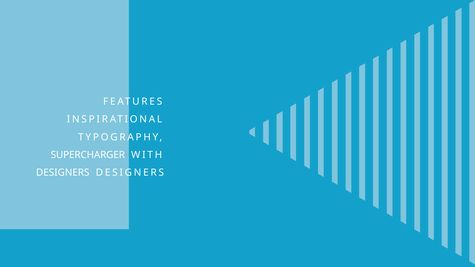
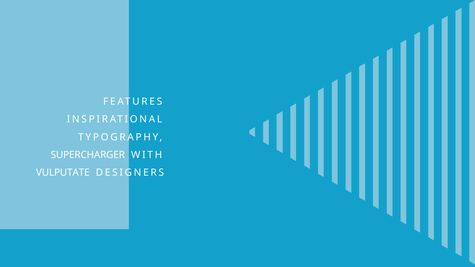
DESIGNERS: DESIGNERS -> VULPUTATE (63, 173)
